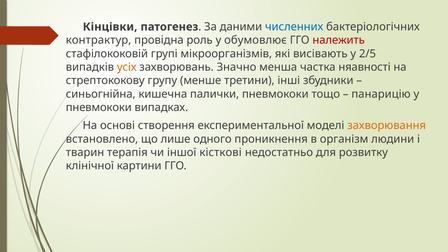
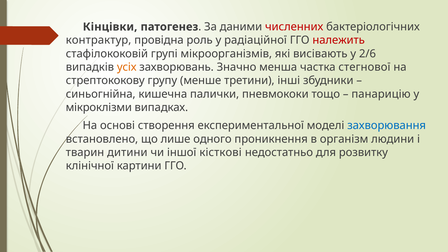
численних colour: blue -> red (294, 27)
обумовлює: обумовлює -> радіаційної (256, 40)
2/5: 2/5 -> 2/6 (367, 54)
няавності: няавності -> стегнової (364, 67)
пневмококи: пневмококи -> мікроклізми (99, 107)
захворювання colour: orange -> blue (387, 126)
терапія: терапія -> дитини (127, 152)
